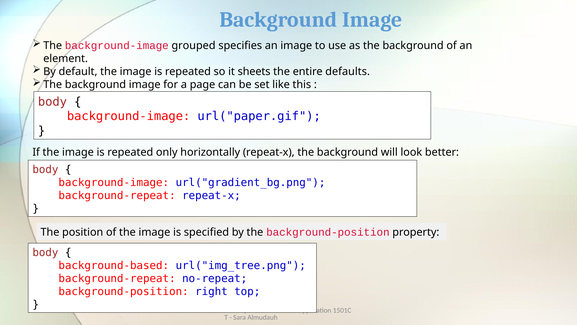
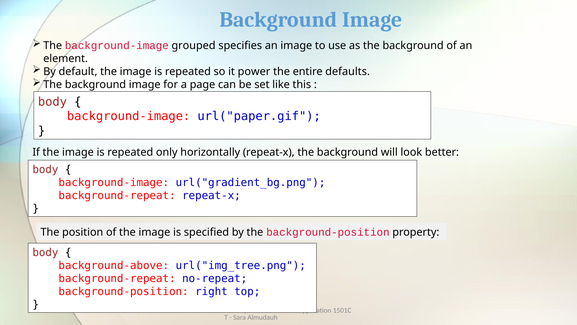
sheets: sheets -> power (254, 71)
background-based: background-based -> background-above (114, 265)
